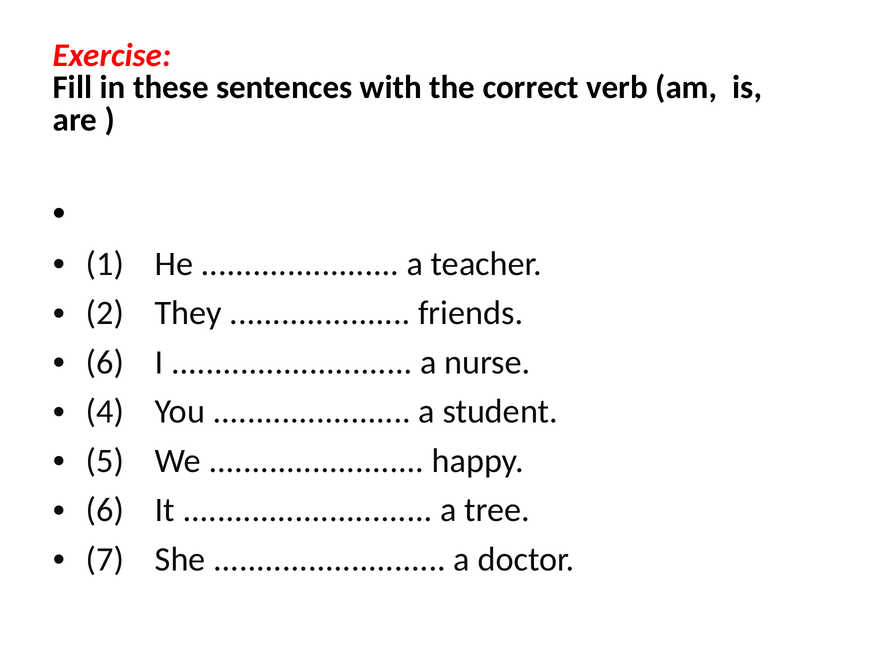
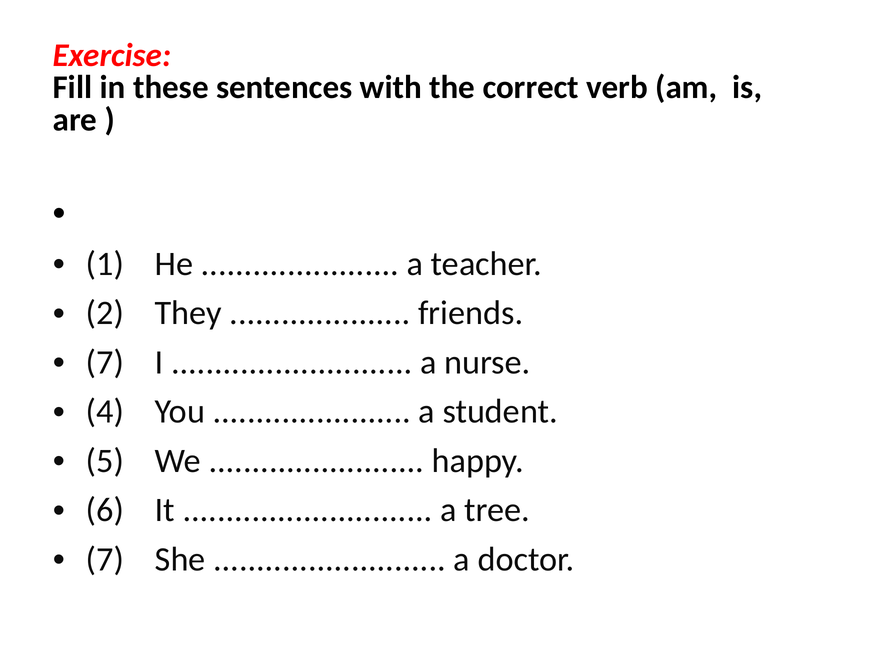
6: 6 -> 7 (105, 362)
